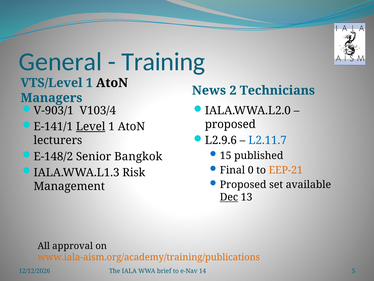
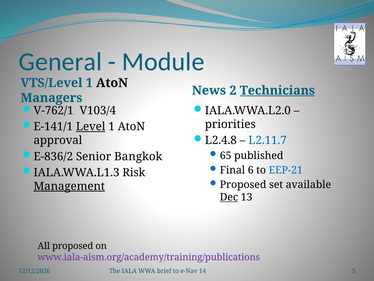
Training: Training -> Module (163, 62)
Technicians underline: none -> present (277, 90)
V-903/1: V-903/1 -> V-762/1 (54, 111)
proposed: proposed -> priorities (230, 124)
L2.9.6: L2.9.6 -> L2.4.8 (221, 140)
lecturers: lecturers -> approval (58, 140)
E-148/2: E-148/2 -> E-836/2 (53, 156)
15: 15 -> 65 (226, 155)
0: 0 -> 6 (251, 170)
EEP-21 colour: orange -> blue (286, 170)
Management underline: none -> present (69, 186)
All approval: approval -> proposed (73, 246)
www.iala-aism.org/academy/training/publications colour: orange -> purple (149, 257)
